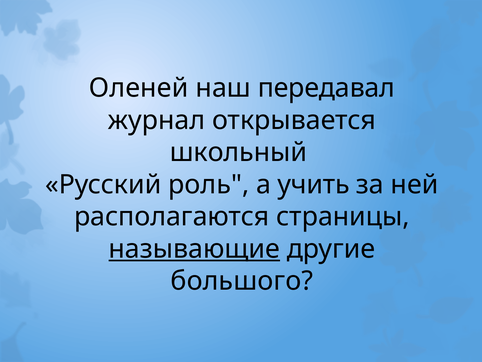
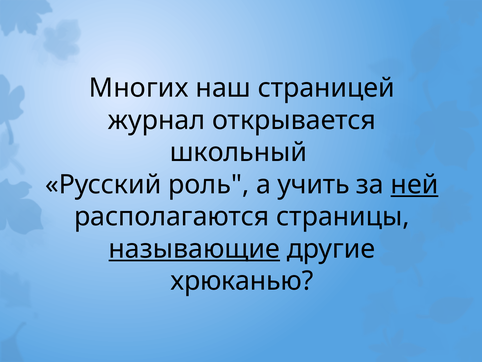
Оленей: Оленей -> Многих (139, 88)
передавал: передавал -> страницей (326, 88)
ней underline: none -> present (415, 184)
большого: большого -> хрюканью (242, 281)
